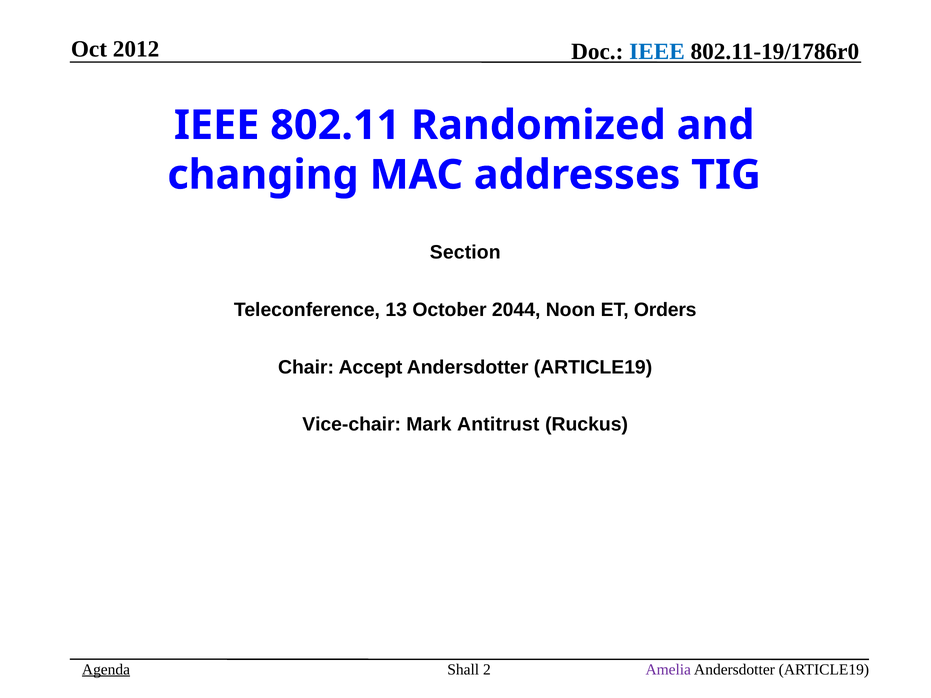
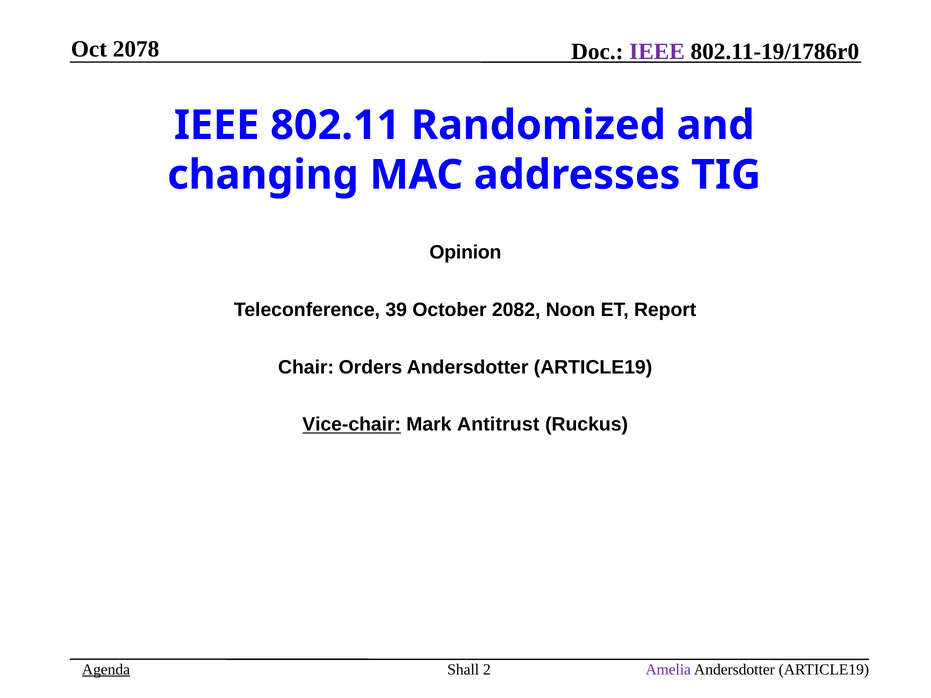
2012: 2012 -> 2078 (136, 49)
IEEE colour: blue -> purple (657, 51)
Section: Section -> Opinion (465, 252)
13: 13 -> 39 (396, 310)
2044: 2044 -> 2082 (516, 310)
Orders: Orders -> Report (665, 310)
Accept: Accept -> Orders (370, 367)
Vice-chair underline: none -> present (352, 425)
